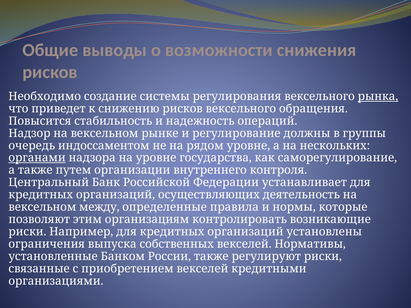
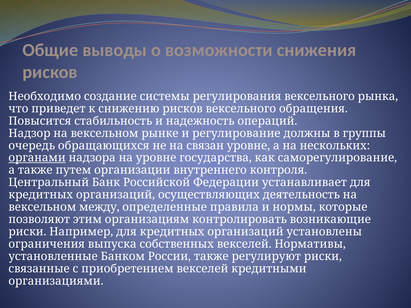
рынка underline: present -> none (378, 96)
индоссаментом: индоссаментом -> обращающихся (104, 146)
рядом: рядом -> связан (205, 146)
